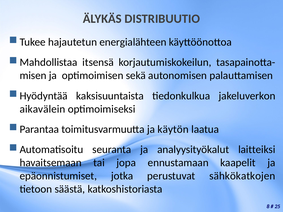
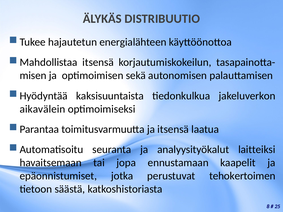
ja käytön: käytön -> itsensä (173, 129)
sähkökatkojen: sähkökatkojen -> tehokertoimen (242, 176)
